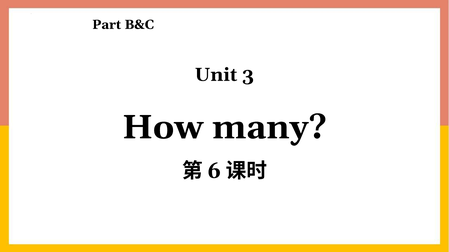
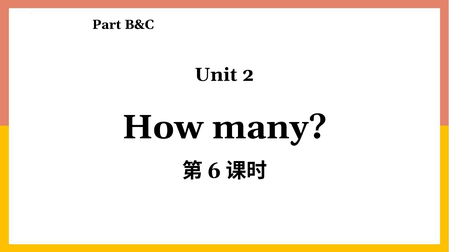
3: 3 -> 2 (248, 75)
